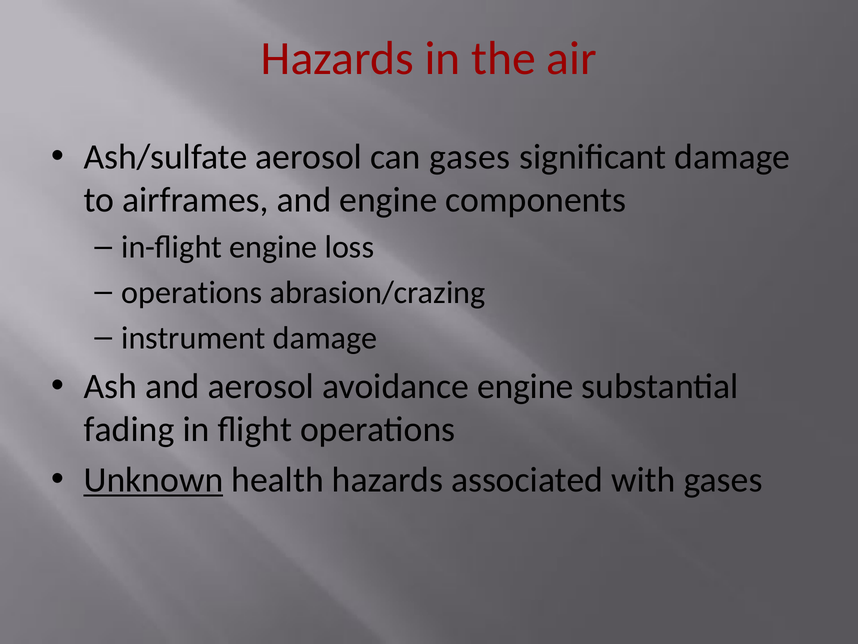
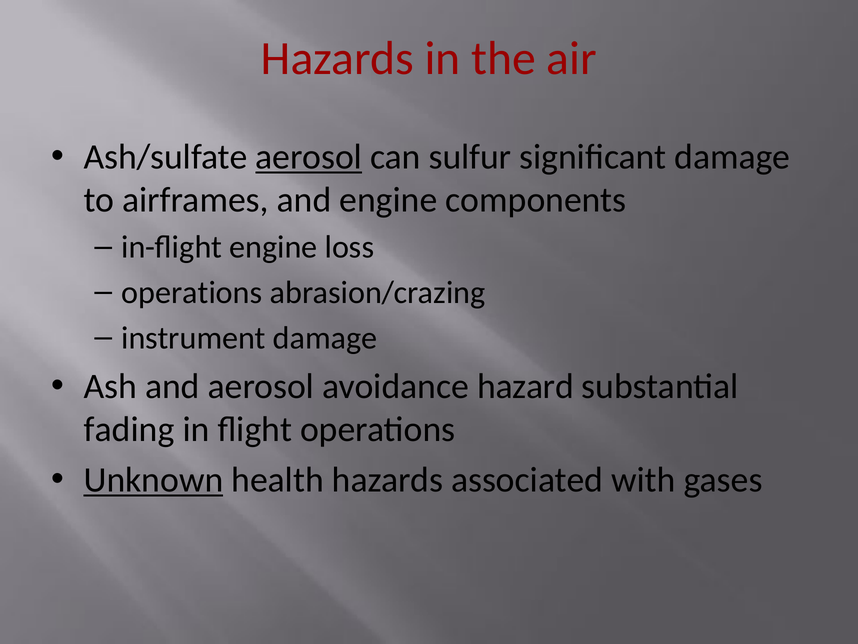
aerosol underline: none -> present (309, 157)
can gases: gases -> sulfur (470, 157)
avoidance engine: engine -> hazard (525, 386)
